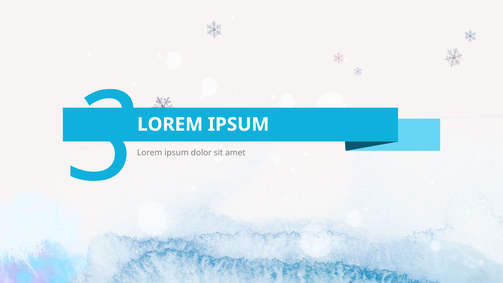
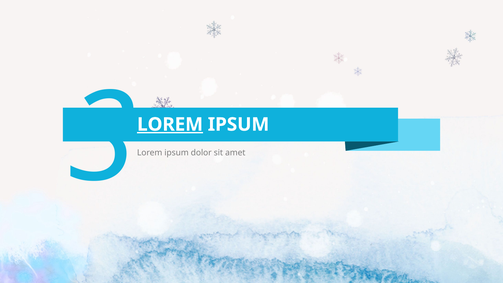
LOREM underline: none -> present (170, 124)
